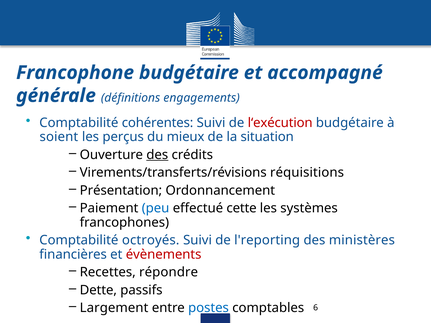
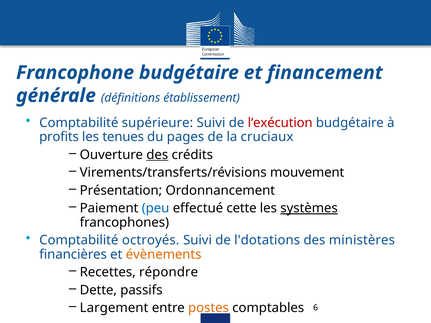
accompagné: accompagné -> financement (325, 73)
engagements: engagements -> établissement (202, 98)
cohérentes: cohérentes -> supérieure (157, 123)
soient: soient -> profits (59, 137)
perçus: perçus -> tenues (123, 137)
mieux: mieux -> pages (186, 137)
situation: situation -> cruciaux (267, 137)
réquisitions: réquisitions -> mouvement (307, 173)
systèmes underline: none -> present (309, 208)
l'reporting: l'reporting -> l'dotations (267, 240)
évènements colour: red -> orange (164, 255)
postes colour: blue -> orange (209, 308)
